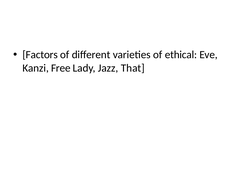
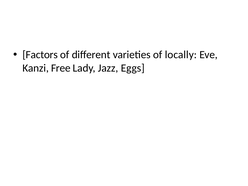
ethical: ethical -> locally (181, 55)
That: That -> Eggs (133, 68)
